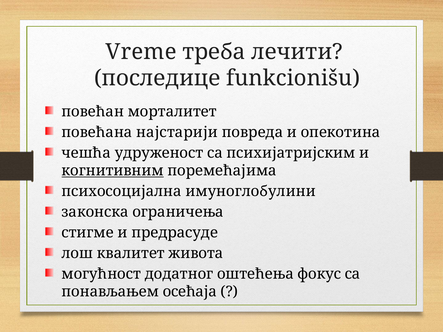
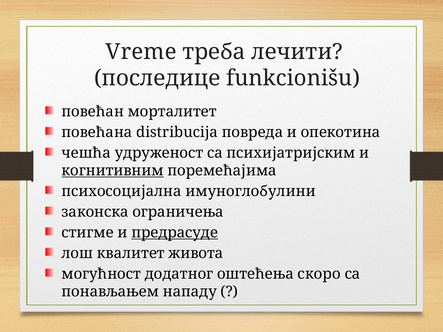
најстарији: најстарији -> distribucija (177, 132)
предрасуде underline: none -> present (175, 233)
фокус: фокус -> скоро (319, 274)
осећаја: осећаја -> нападу (190, 292)
